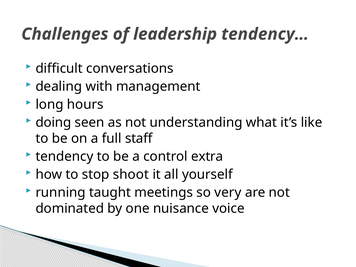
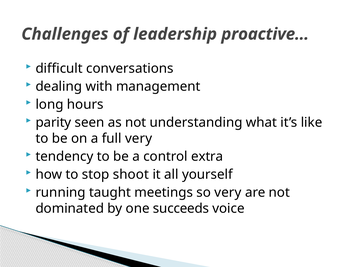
tendency…: tendency… -> proactive… (265, 34)
doing: doing -> parity (53, 122)
full staff: staff -> very (139, 138)
nuisance: nuisance -> succeeds (181, 209)
